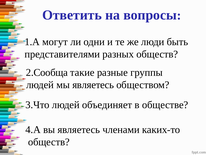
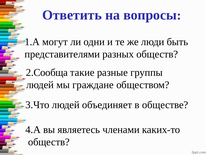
мы являетесь: являетесь -> граждане (93, 85)
